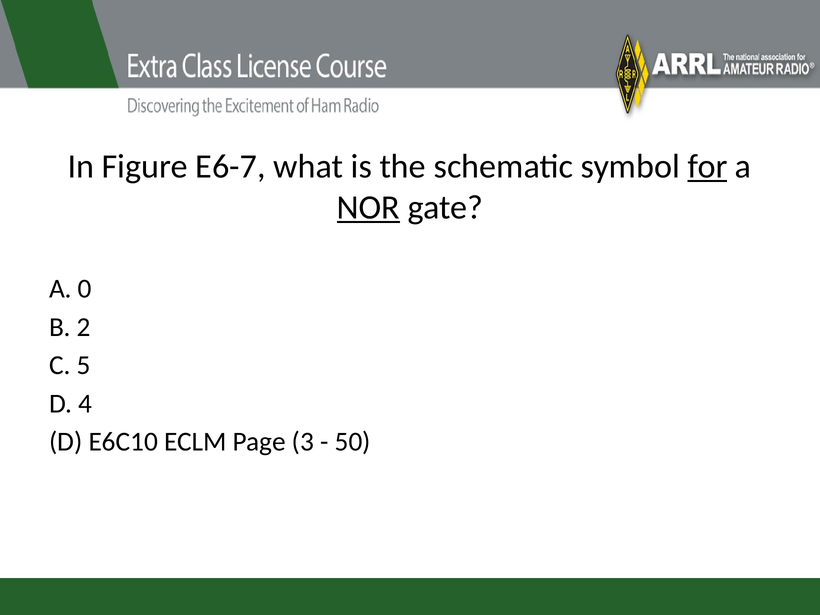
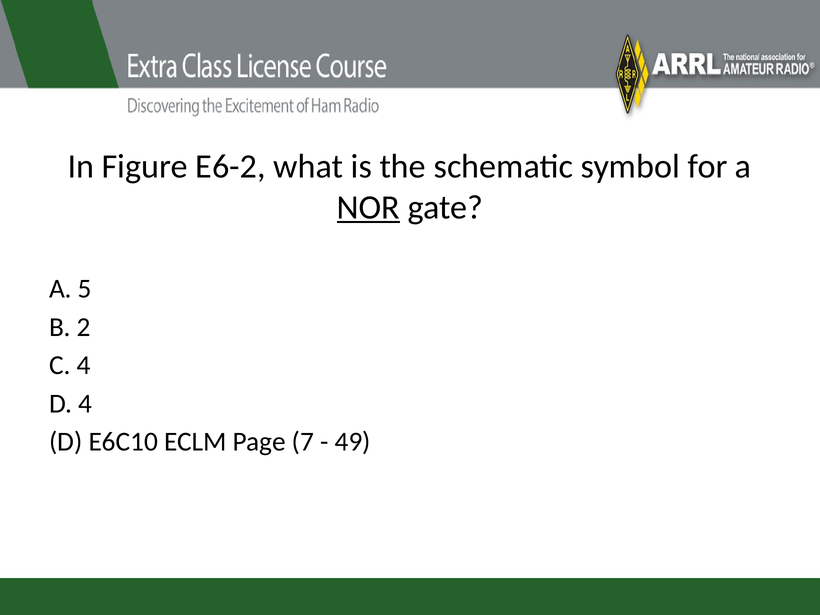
E6-7: E6-7 -> E6-2 (230, 166)
for underline: present -> none (708, 166)
0: 0 -> 5 (85, 289)
C 5: 5 -> 4 (84, 365)
3: 3 -> 7 (303, 442)
50: 50 -> 49 (353, 442)
